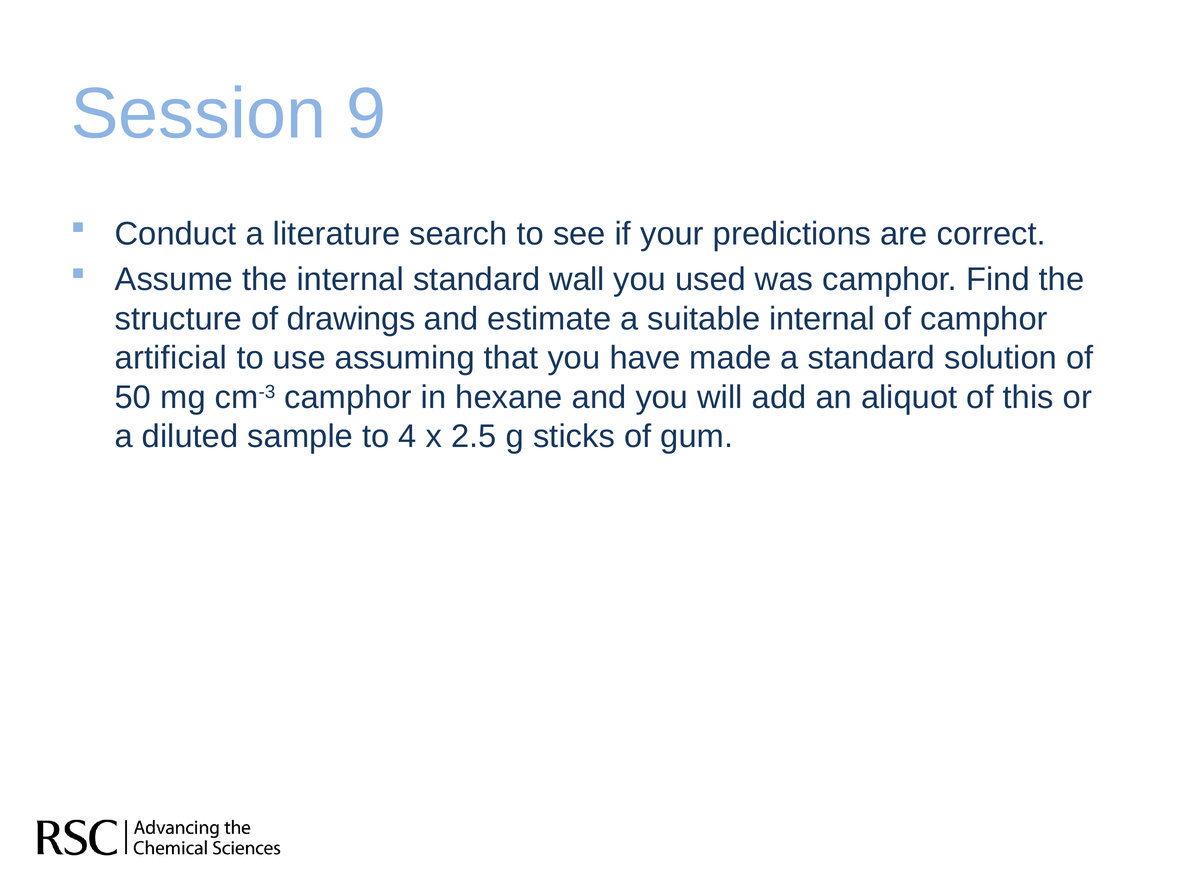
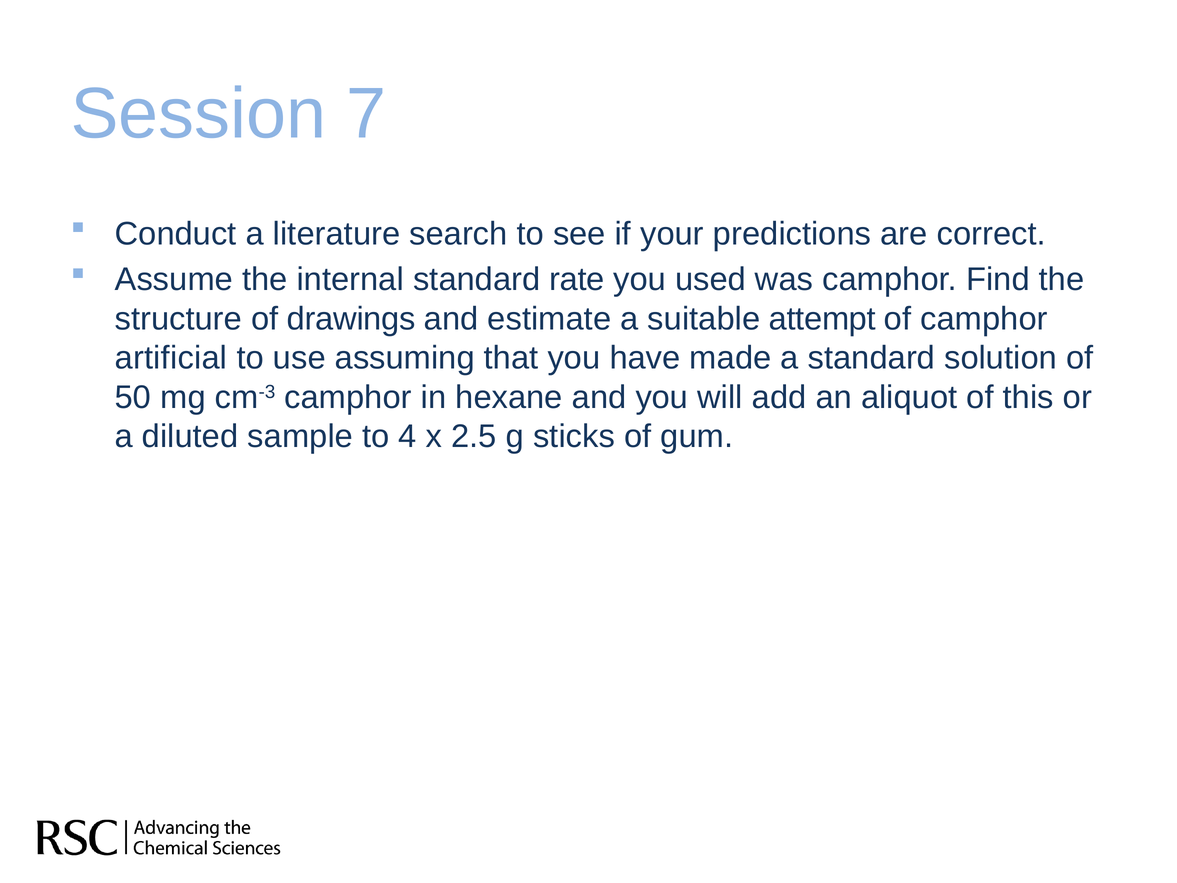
9: 9 -> 7 (366, 114)
wall: wall -> rate (577, 280)
suitable internal: internal -> attempt (822, 319)
